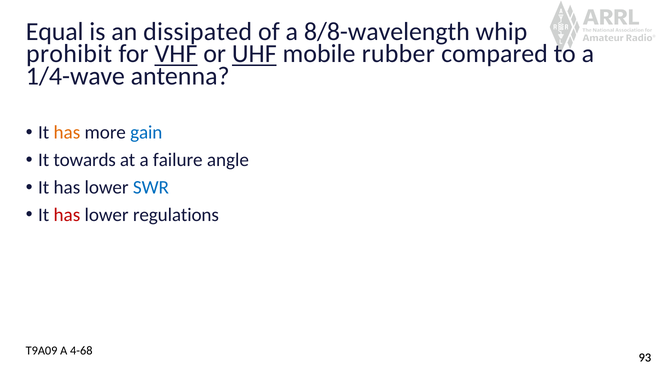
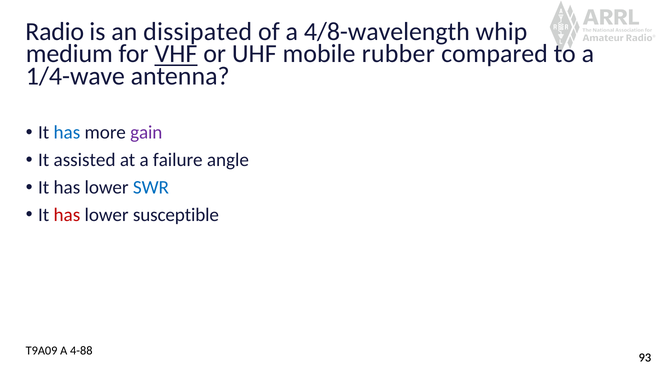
Equal: Equal -> Radio (55, 31)
8/8-wavelength: 8/8-wavelength -> 4/8-wavelength (387, 31)
prohibit: prohibit -> medium (69, 54)
UHF underline: present -> none (254, 54)
has colour: orange -> blue (67, 132)
gain colour: blue -> purple (146, 132)
towards: towards -> assisted (85, 160)
regulations: regulations -> susceptible (176, 215)
4-68: 4-68 -> 4-88 (81, 351)
